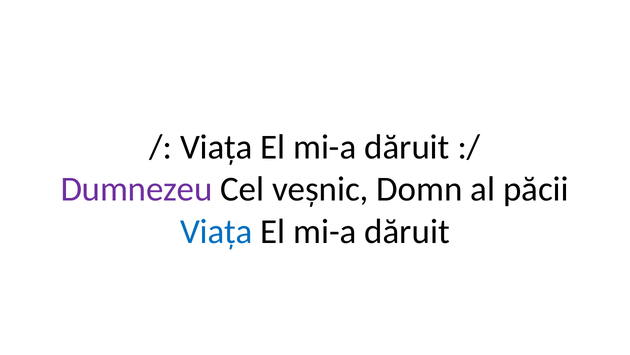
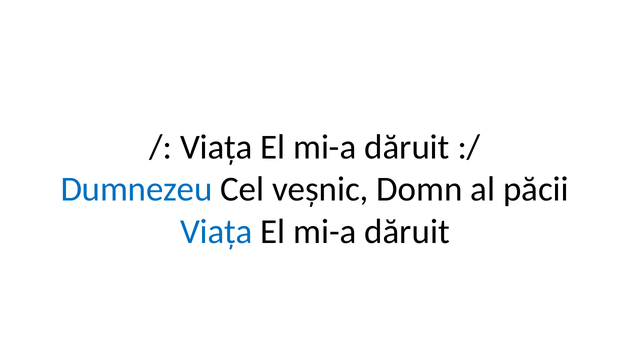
Dumnezeu colour: purple -> blue (137, 189)
